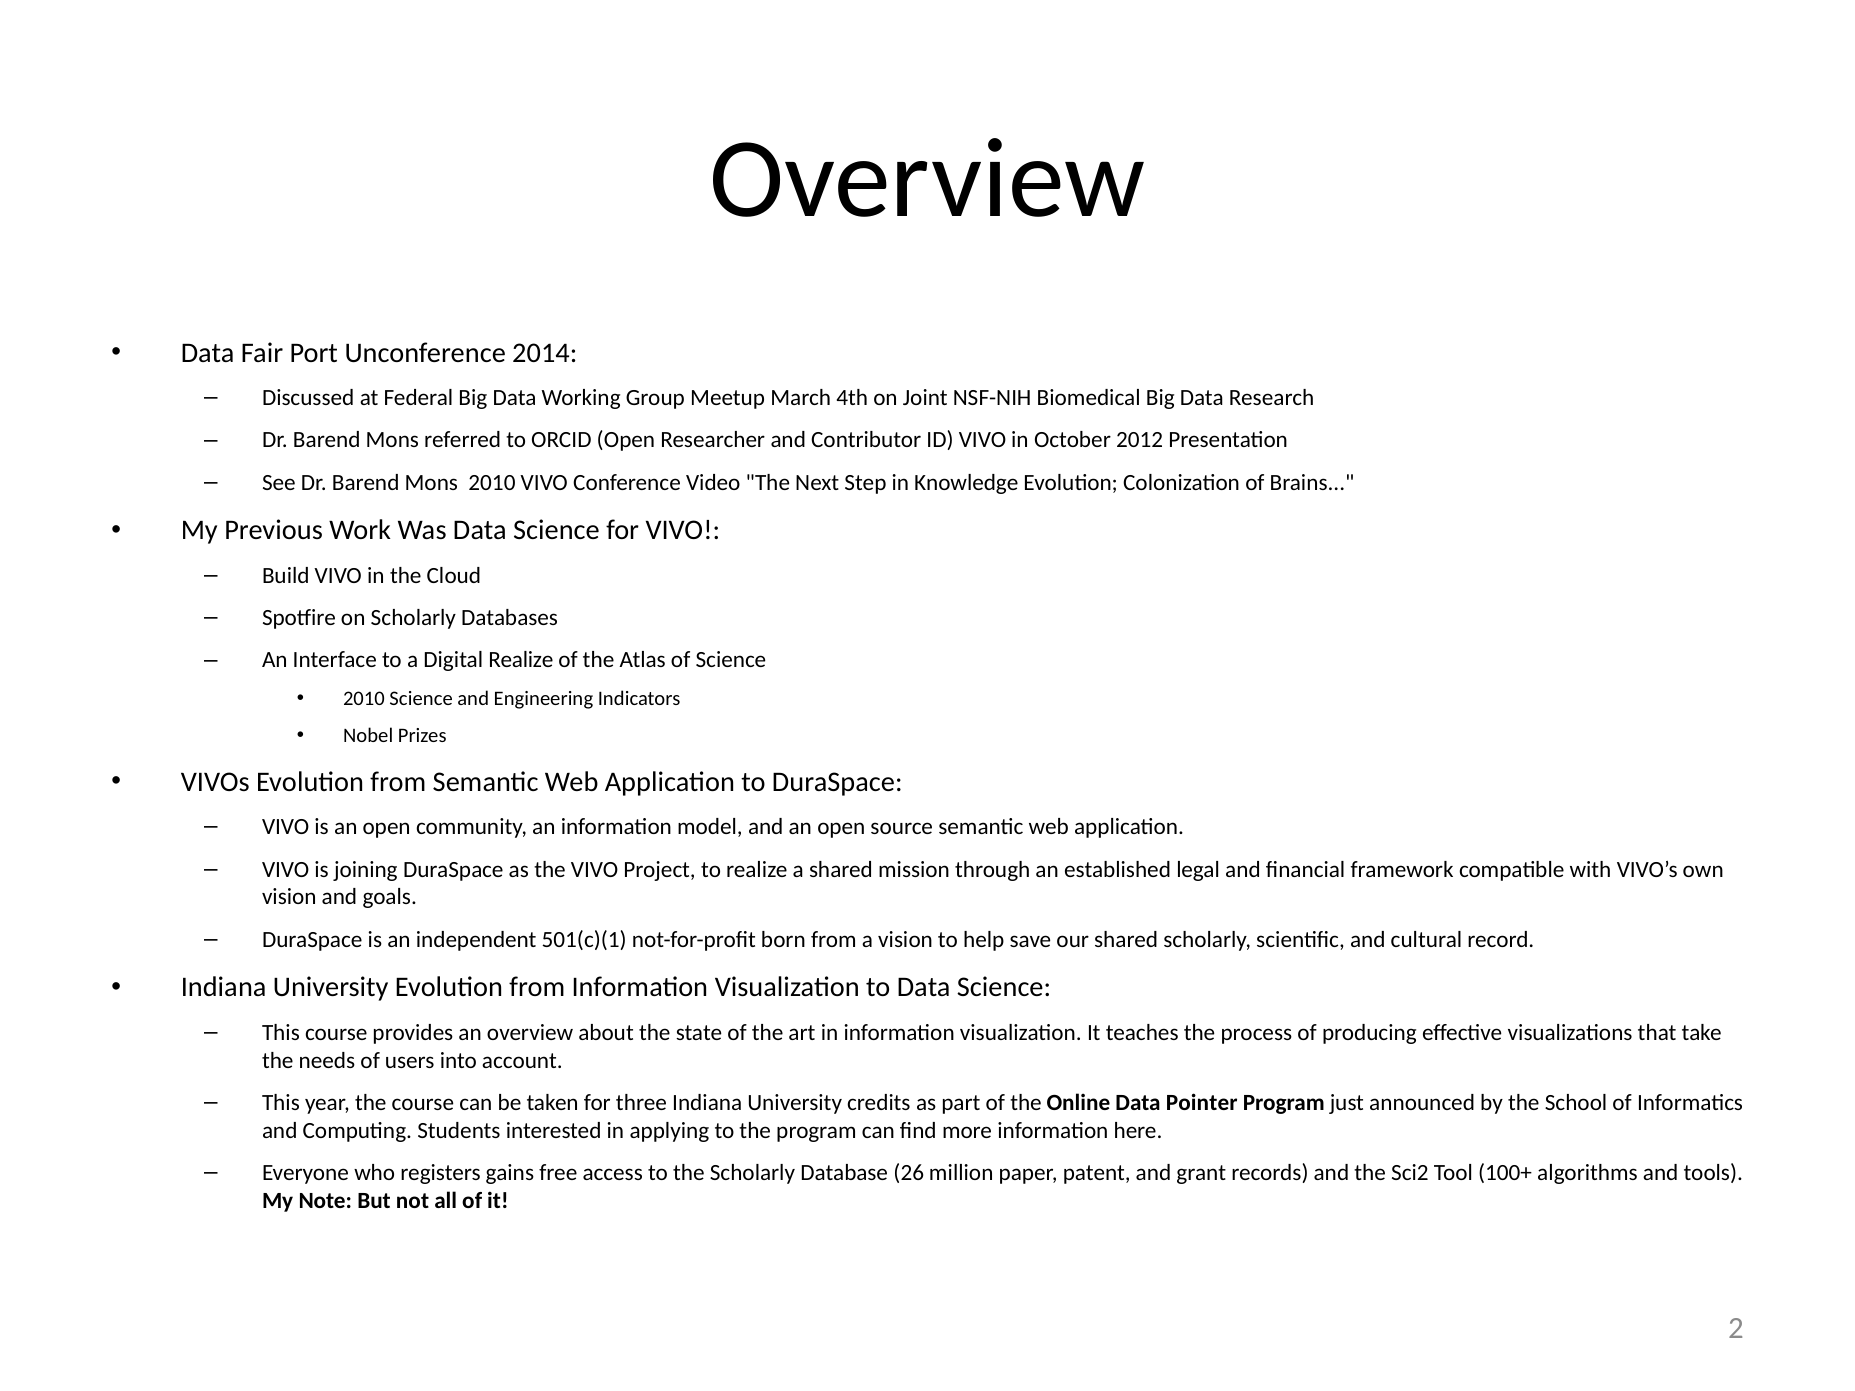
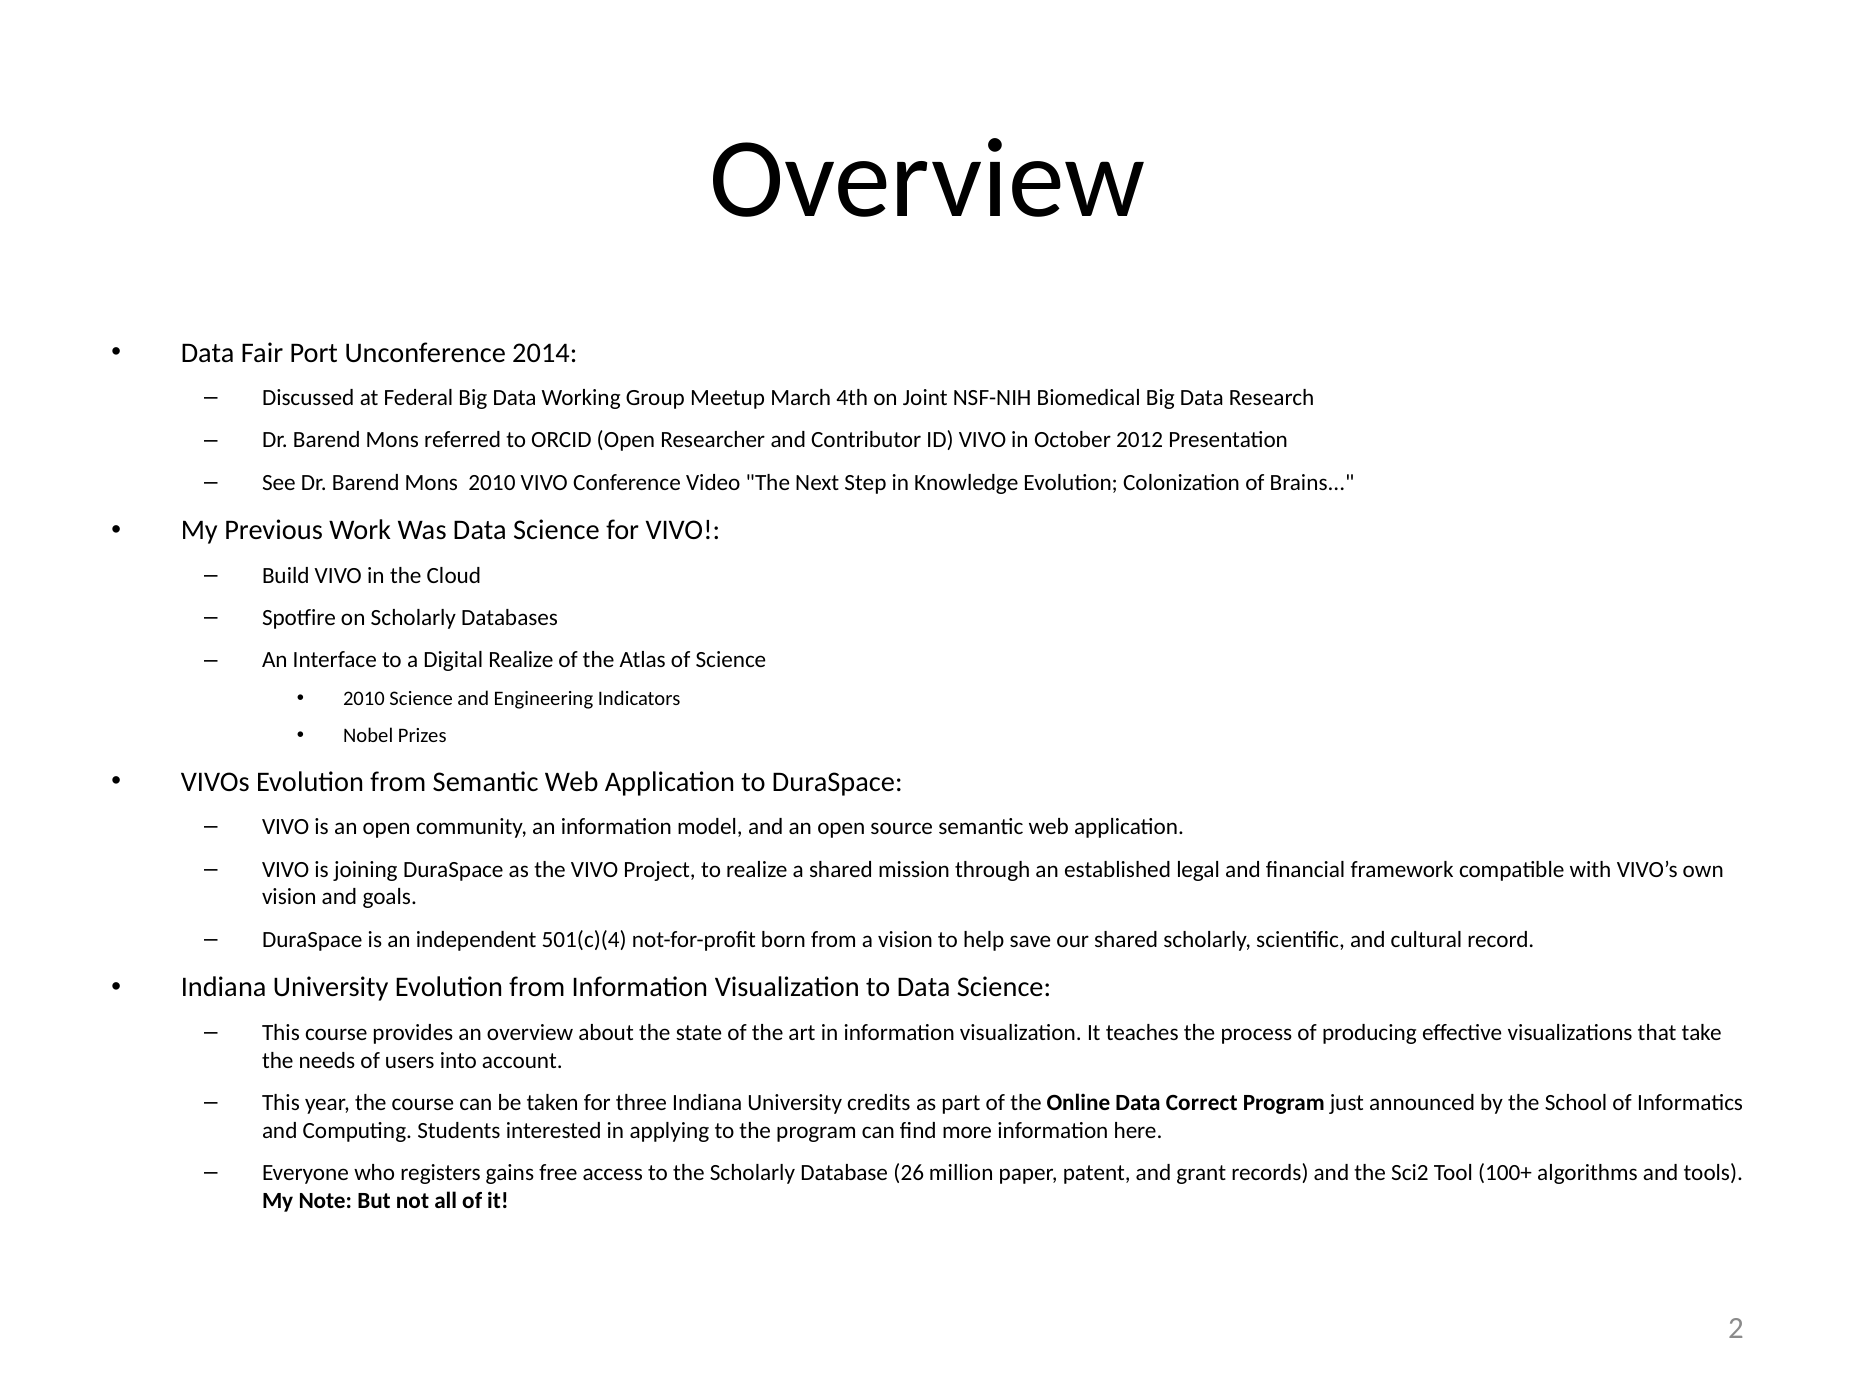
501(c)(1: 501(c)(1 -> 501(c)(4 (584, 940)
Pointer: Pointer -> Correct (1202, 1103)
